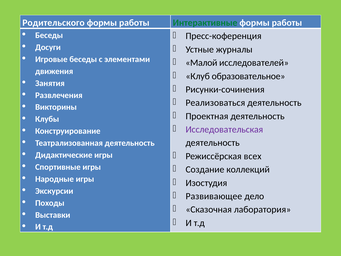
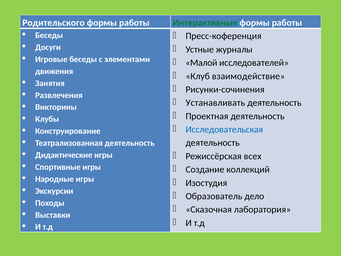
образовательное: образовательное -> взаимодействие (248, 76)
Реализоваться: Реализоваться -> Устанавливать (215, 103)
Исследовательская colour: purple -> blue (224, 129)
Развивающее: Развивающее -> Образователь (214, 196)
